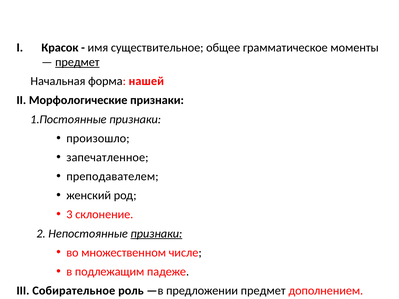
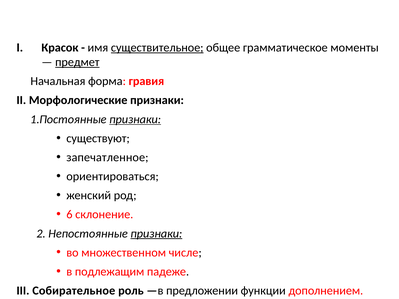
существительное underline: none -> present (157, 48)
нашей: нашей -> гравия (146, 81)
признаки underline: none -> present (135, 119)
произошло: произошло -> существуют (98, 138)
преподавателем: преподавателем -> ориентироваться (113, 177)
3: 3 -> 6 (69, 215)
предложении предмет: предмет -> функции (263, 291)
